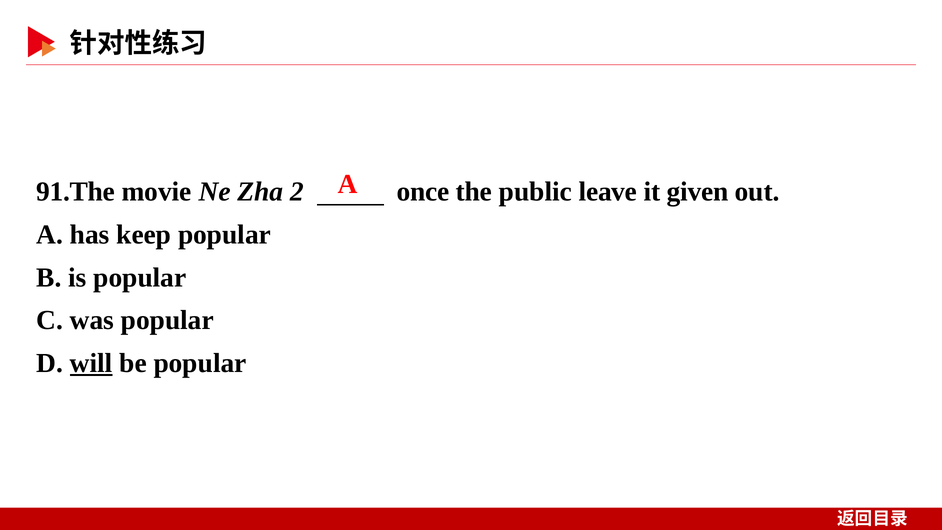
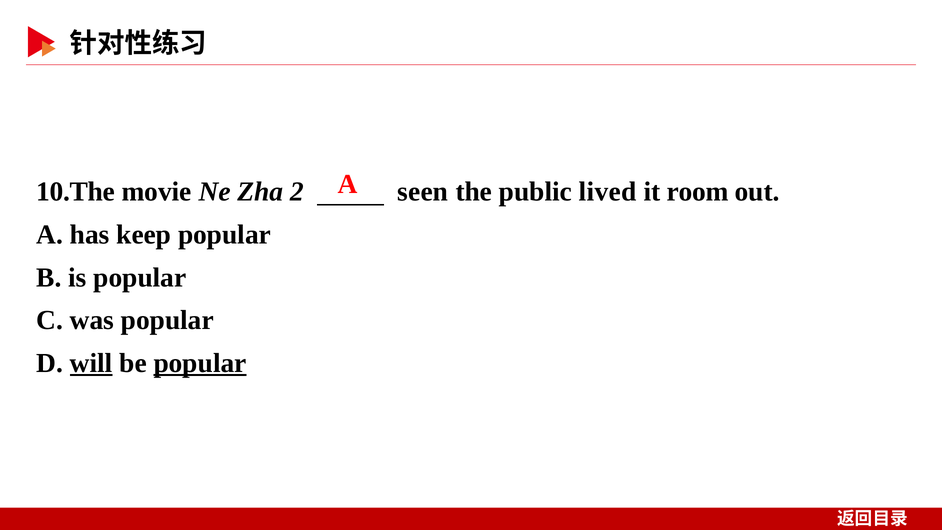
91.The: 91.The -> 10.The (76, 192)
once: once -> seen (423, 192)
leave: leave -> lived (608, 192)
given: given -> room (698, 192)
popular underline: none -> present (200, 363)
